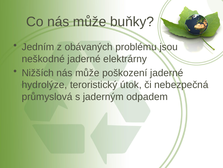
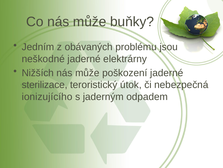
hydrolýze: hydrolýze -> sterilizace (45, 84)
průmyslová: průmyslová -> ionizujícího (47, 96)
